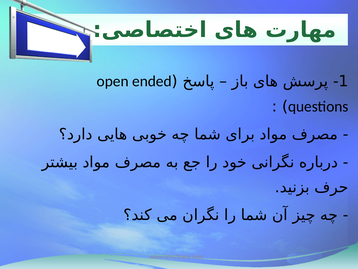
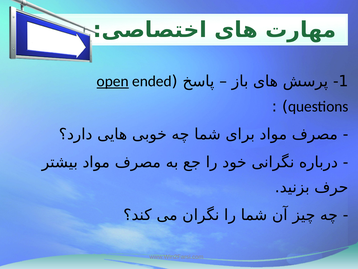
open underline: none -> present (113, 81)
